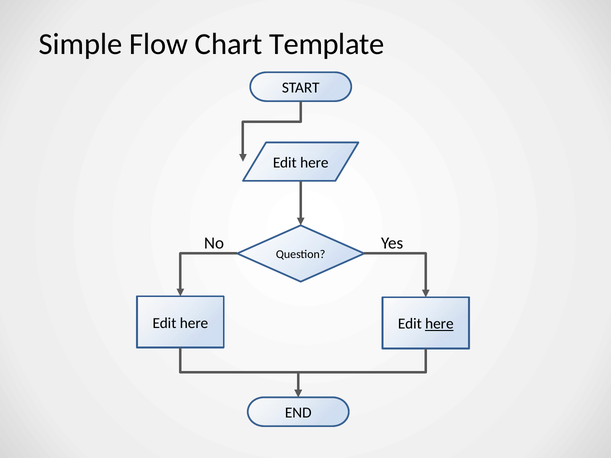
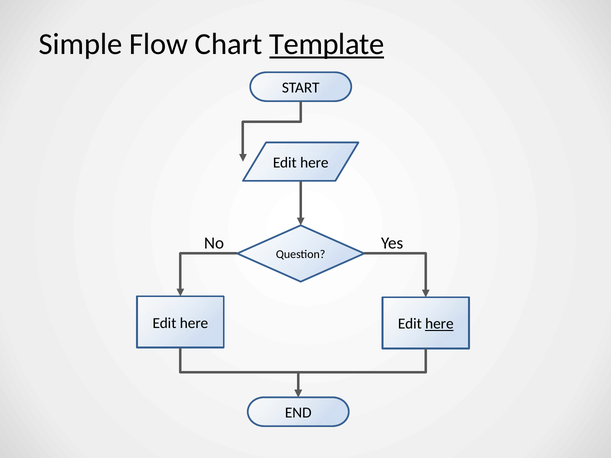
Template underline: none -> present (327, 44)
